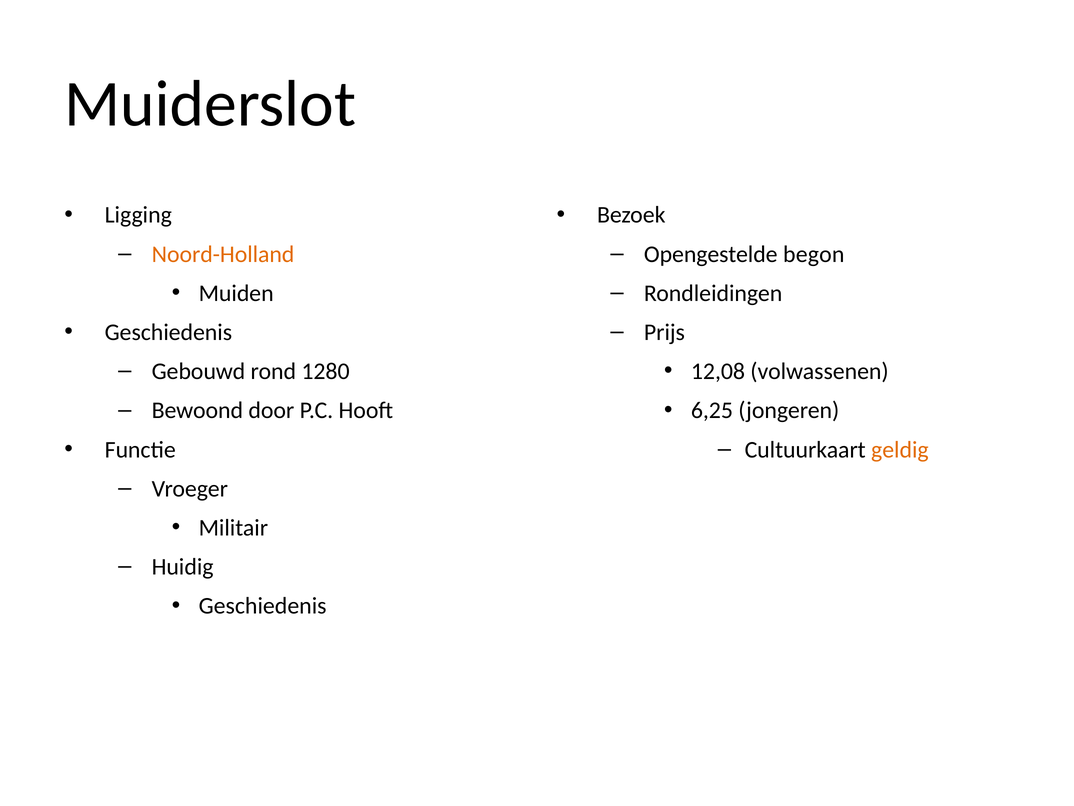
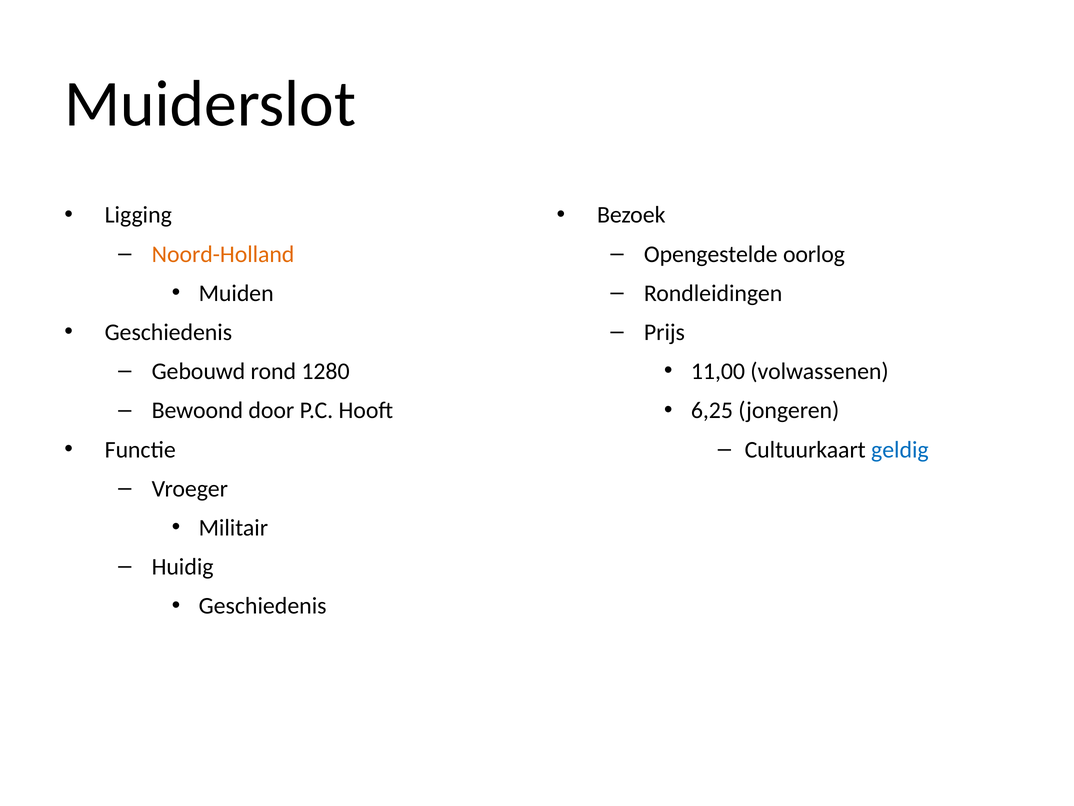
begon: begon -> oorlog (814, 254)
12,08: 12,08 -> 11,00 (718, 371)
geldig colour: orange -> blue (900, 449)
